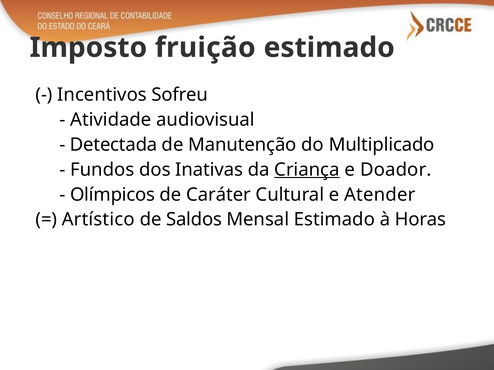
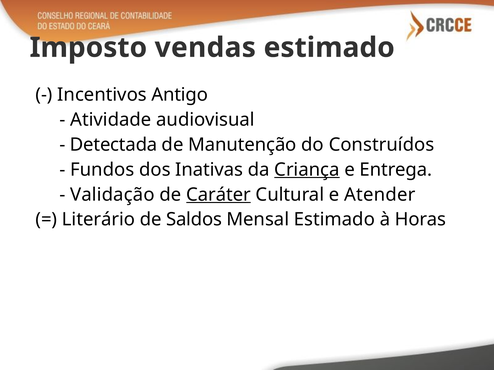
fruição: fruição -> vendas (205, 48)
Sofreu: Sofreu -> Antigo (180, 95)
Multiplicado: Multiplicado -> Construídos (381, 145)
Doador: Doador -> Entrega (396, 170)
Olímpicos: Olímpicos -> Validação (112, 195)
Caráter underline: none -> present (219, 195)
Artístico: Artístico -> Literário (98, 220)
